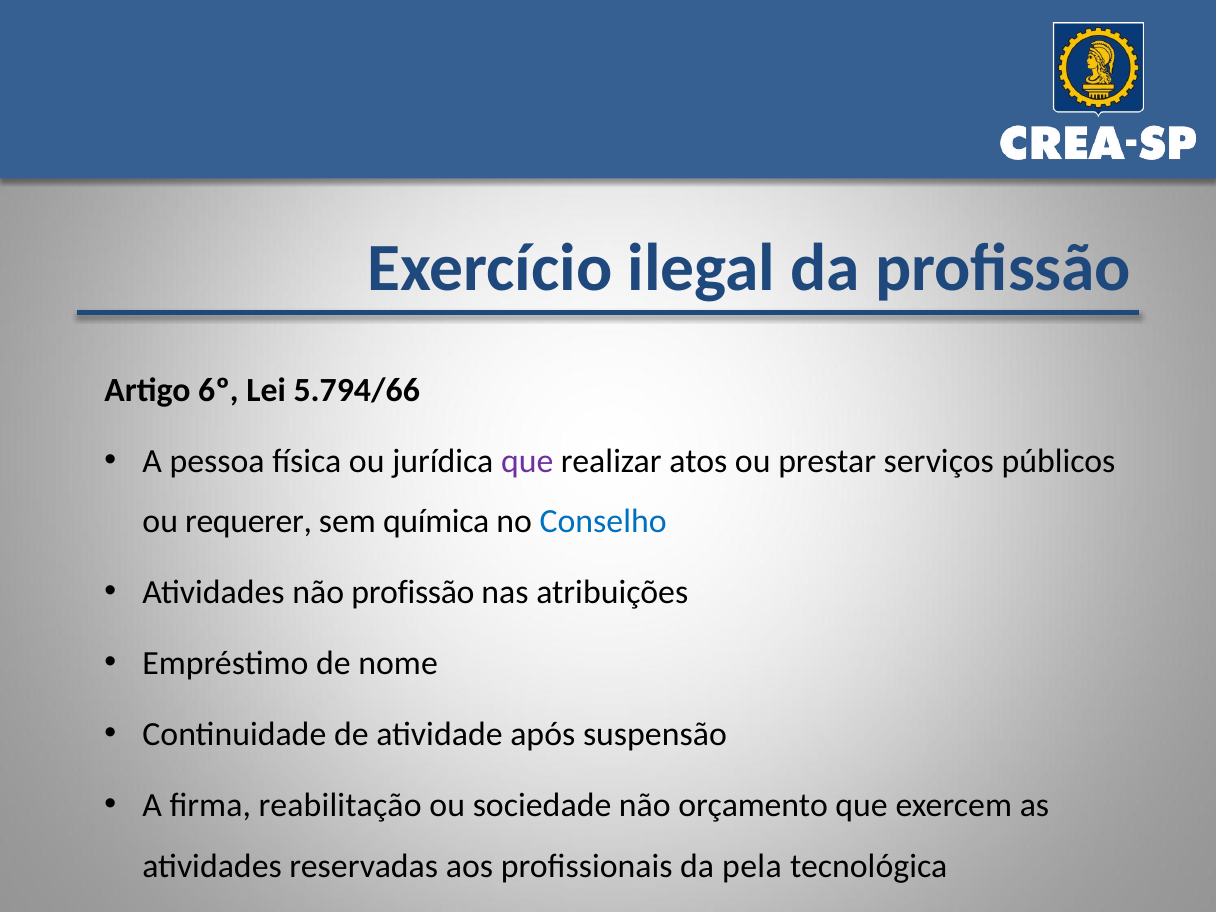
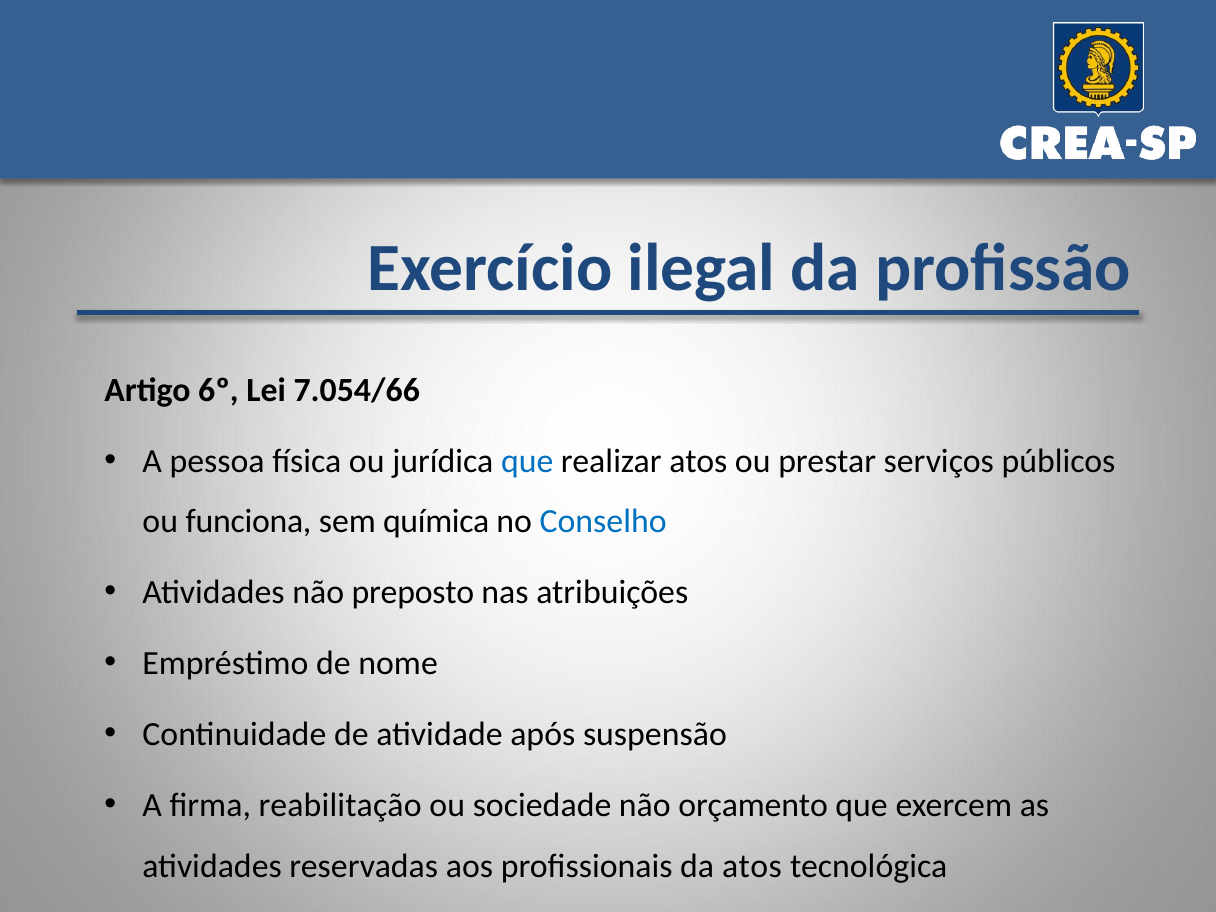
5.794/66: 5.794/66 -> 7.054/66 (357, 390)
que colour: purple -> blue (527, 461)
requerer: requerer -> funciona (248, 522)
não profissão: profissão -> preposto (413, 593)
da pela: pela -> atos (752, 866)
